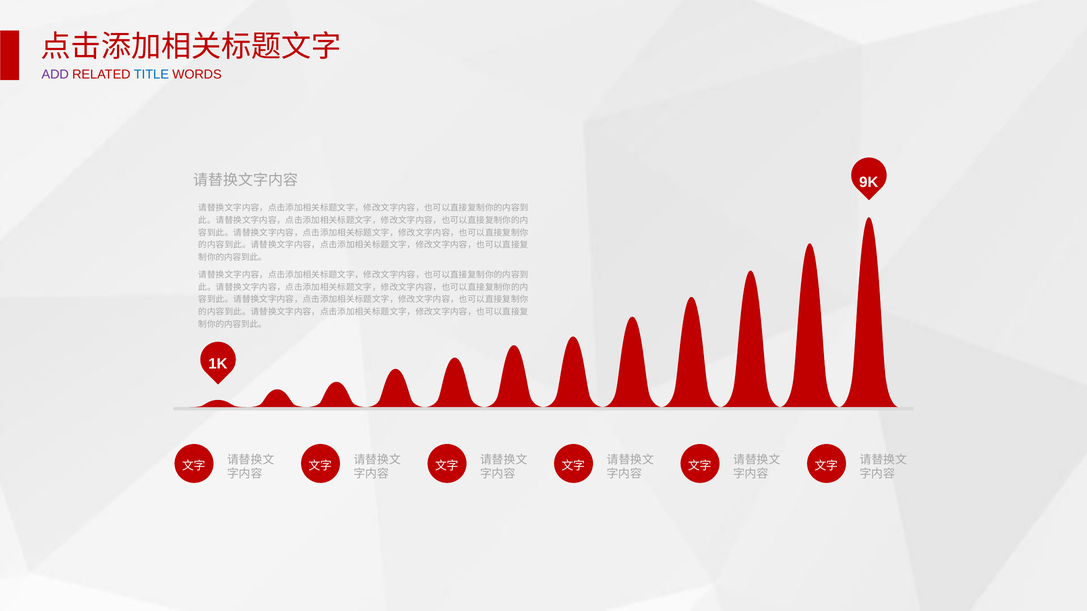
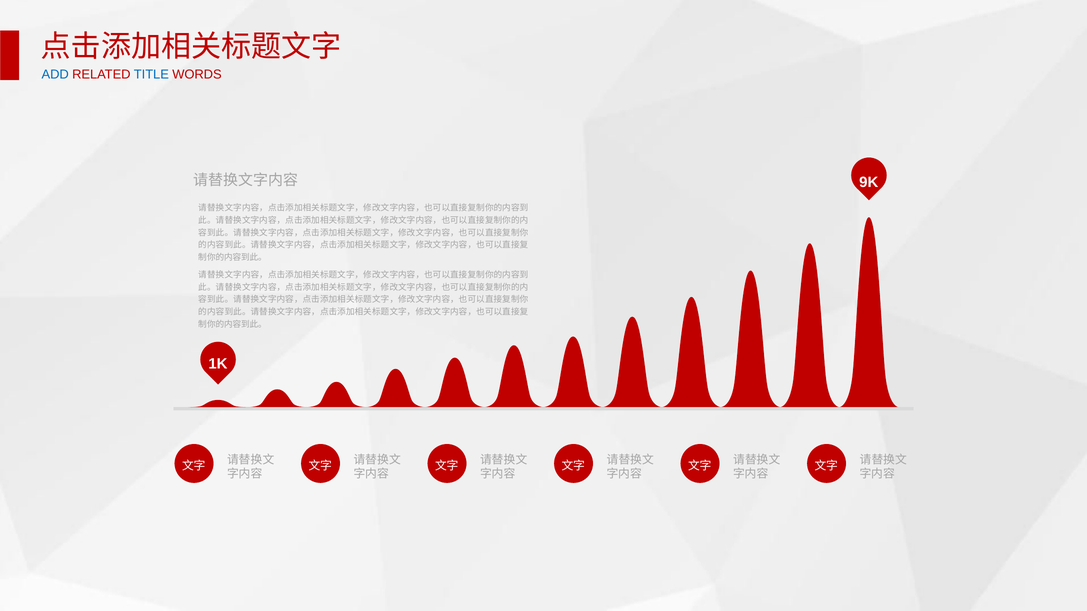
ADD colour: purple -> blue (55, 74)
